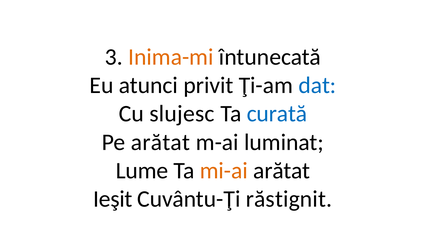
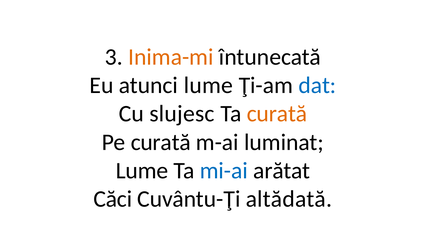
atunci privit: privit -> lume (208, 85)
curată colour: blue -> orange (277, 114)
Pe arătat: arătat -> curată (161, 142)
mi-ai colour: orange -> blue (224, 170)
Ieşit: Ieşit -> Căci (113, 199)
răstignit: răstignit -> altădată (289, 199)
